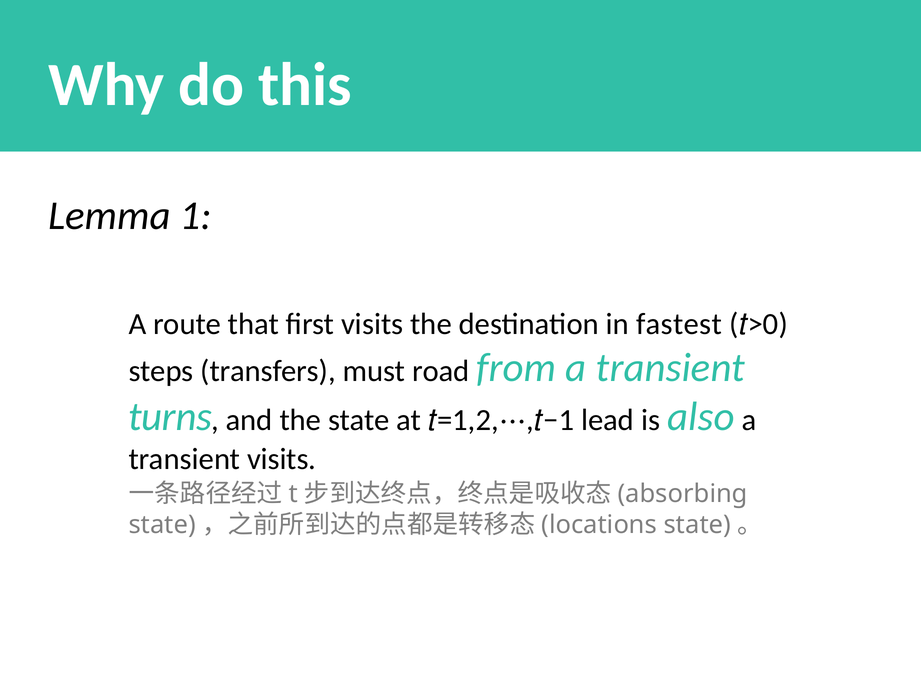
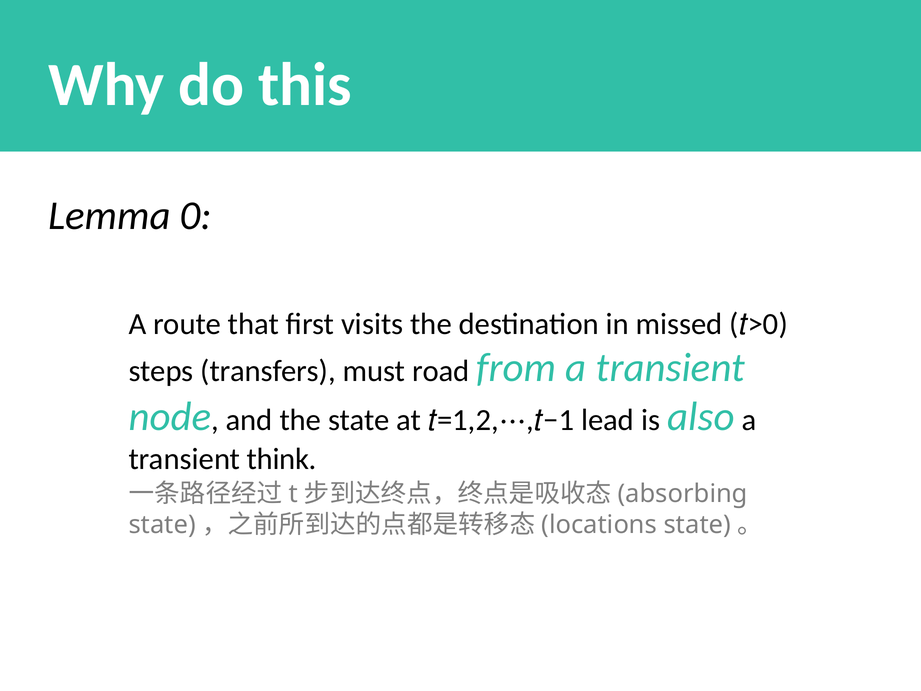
1: 1 -> 0 (196, 216)
fastest: fastest -> missed (679, 324)
turns: turns -> node (170, 417)
transient visits: visits -> think (282, 459)
